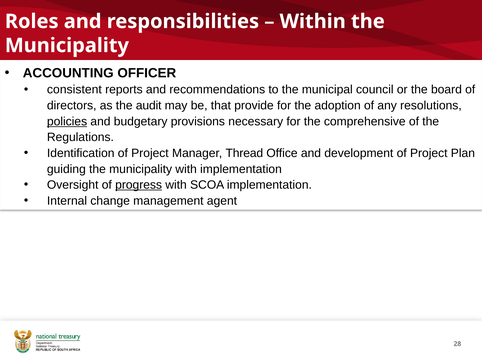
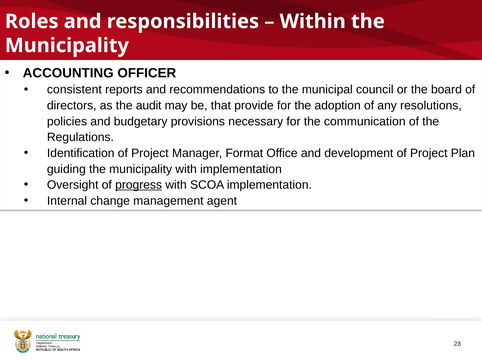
policies underline: present -> none (67, 122)
comprehensive: comprehensive -> communication (365, 122)
Thread: Thread -> Format (244, 153)
